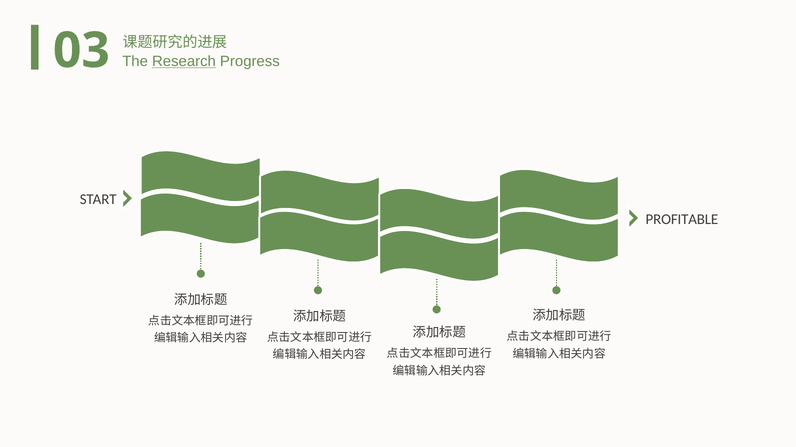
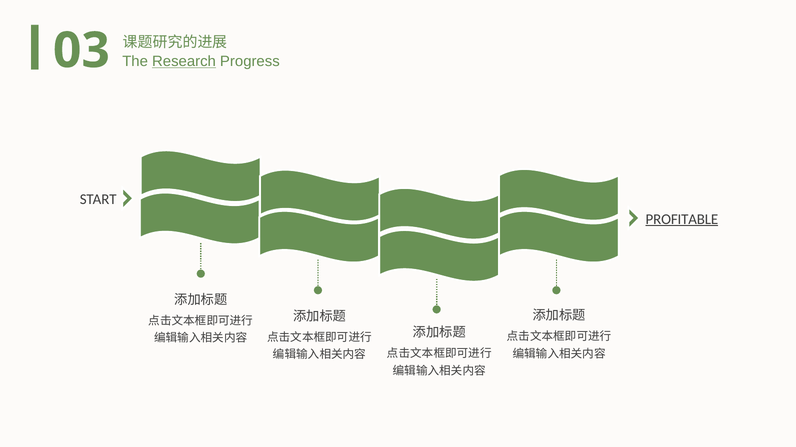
PROFITABLE underline: none -> present (682, 220)
